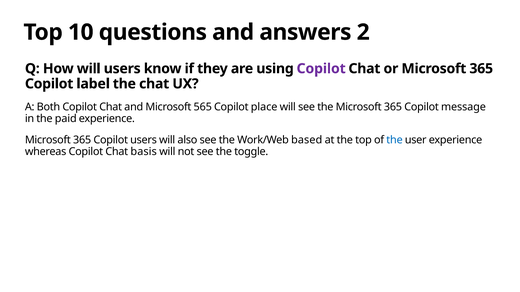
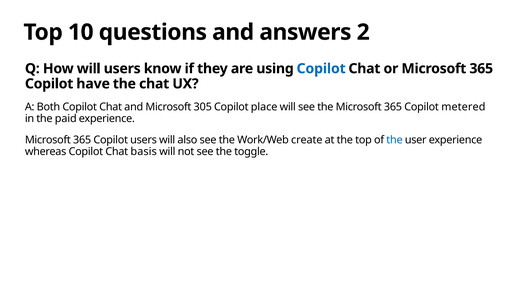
Copilot colour: purple -> blue (321, 69)
label: label -> have (93, 84)
565: 565 -> 305 (203, 107)
message: message -> metered (463, 107)
based: based -> create (307, 140)
